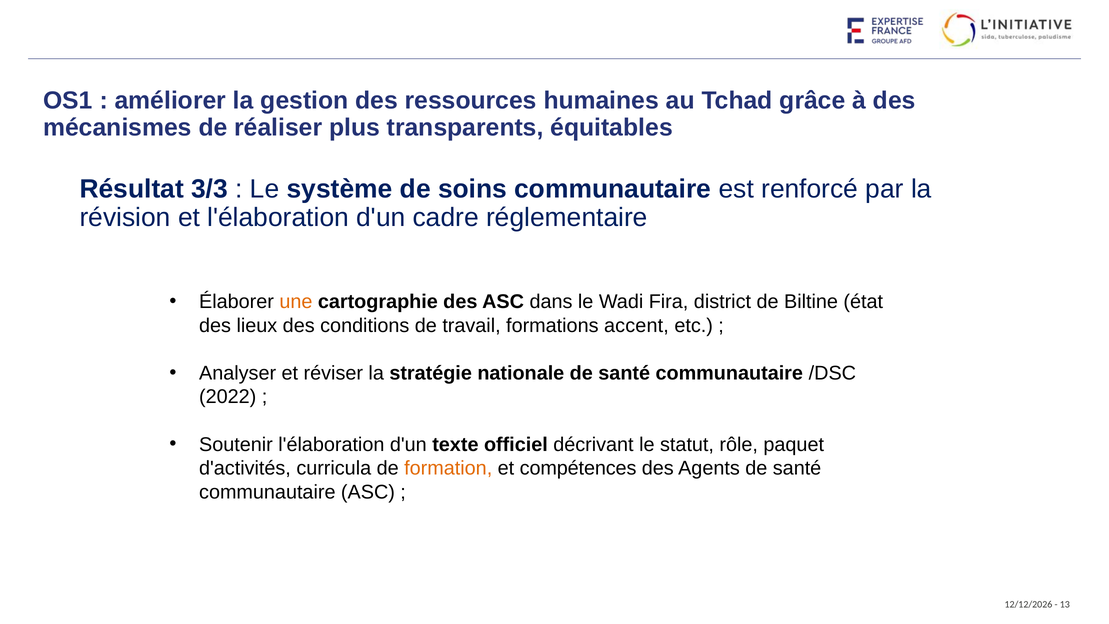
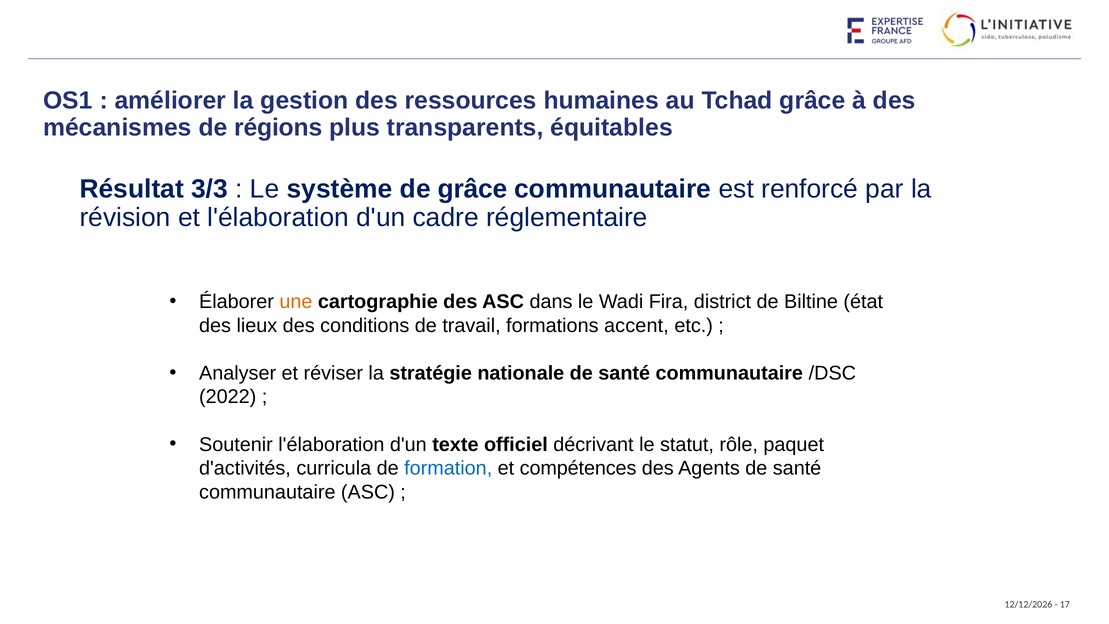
réaliser: réaliser -> régions (278, 127)
de soins: soins -> grâce (473, 189)
formation colour: orange -> blue (448, 468)
13: 13 -> 17 (1065, 604)
